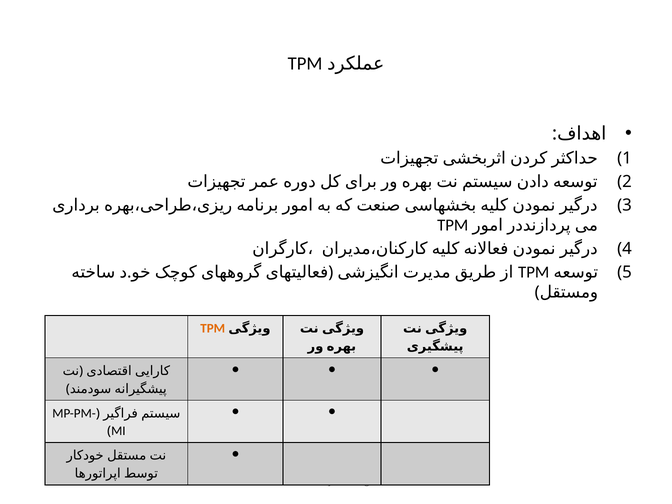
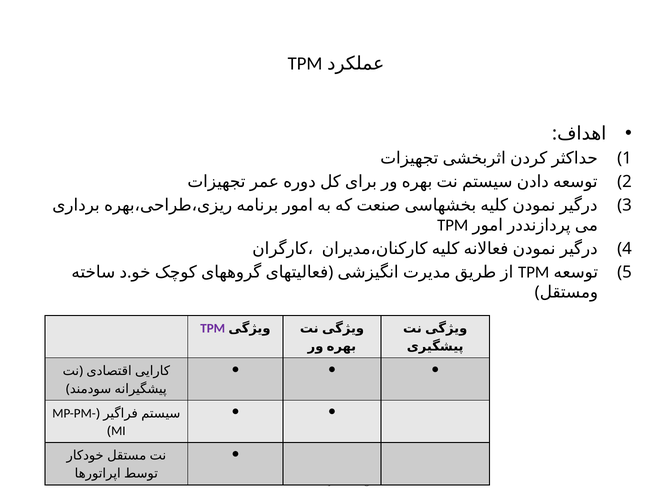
TPM colour: orange -> purple (213, 329)
